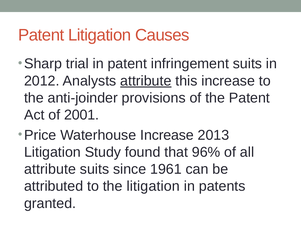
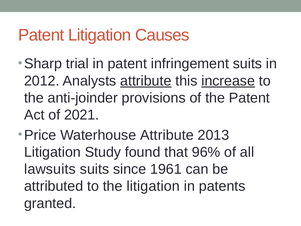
increase underline: none -> present (228, 81)
2001: 2001 -> 2021 (82, 115)
Waterhouse Increase: Increase -> Attribute (167, 135)
attribute: attribute -> lawsuits (50, 169)
